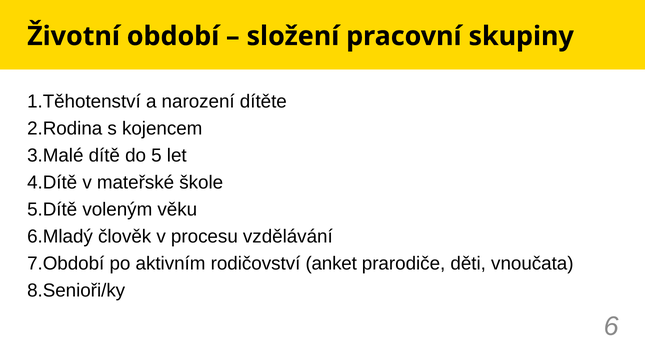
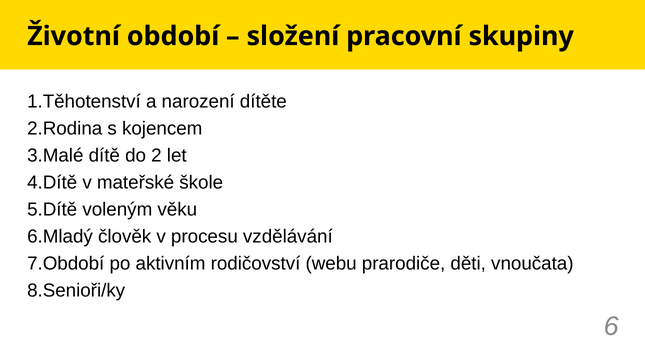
5: 5 -> 2 (156, 155)
anket: anket -> webu (331, 264)
